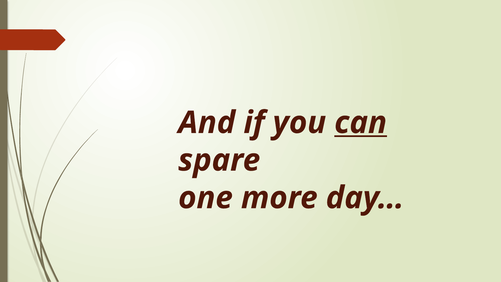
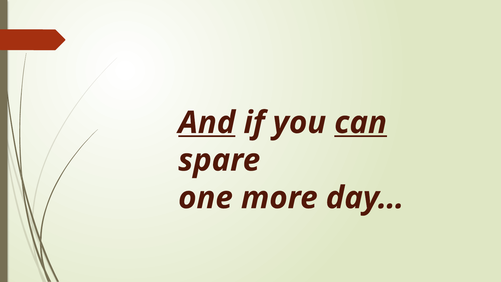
And underline: none -> present (207, 123)
